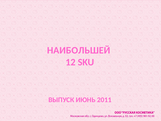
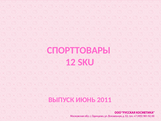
НАИБОЛЬШЕЙ: НАИБОЛЬШЕЙ -> СПОРТТОВАРЫ (79, 50)
